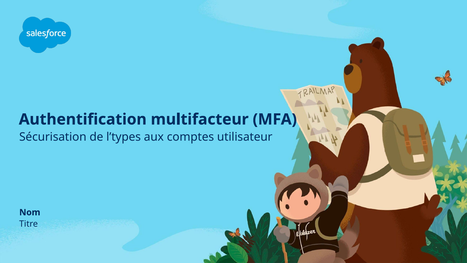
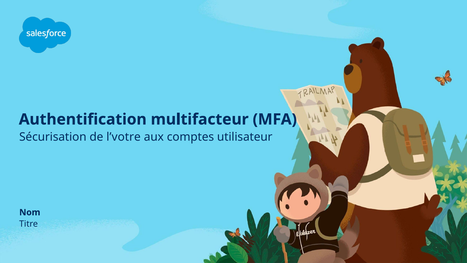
l’types: l’types -> l’votre (124, 137)
